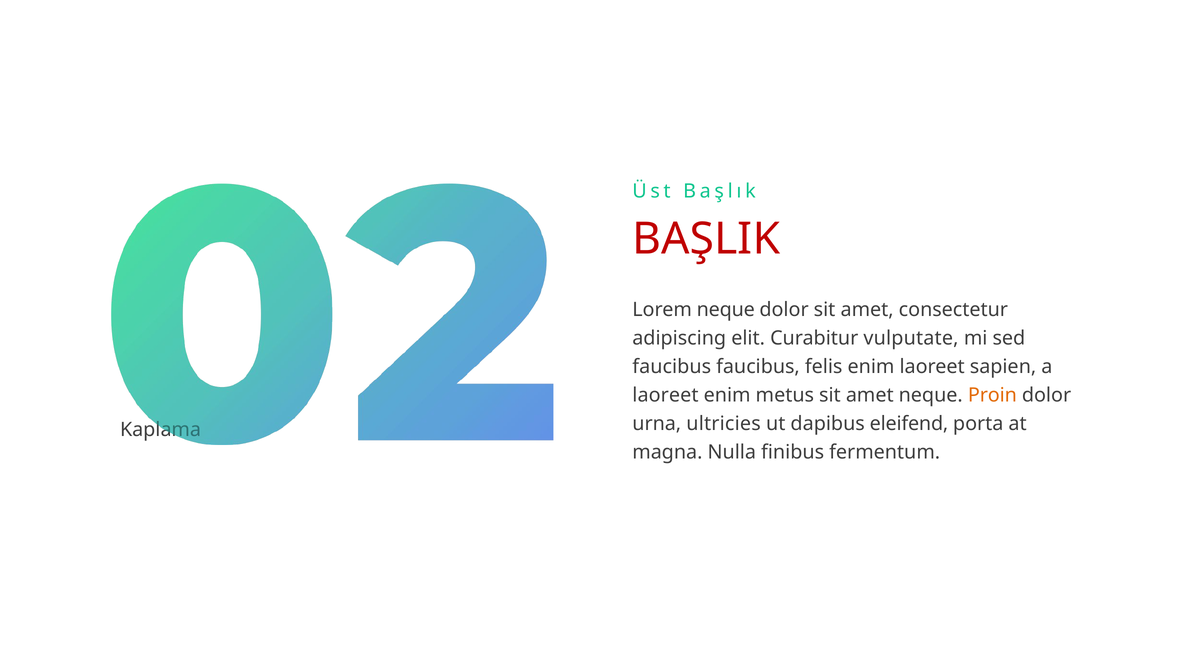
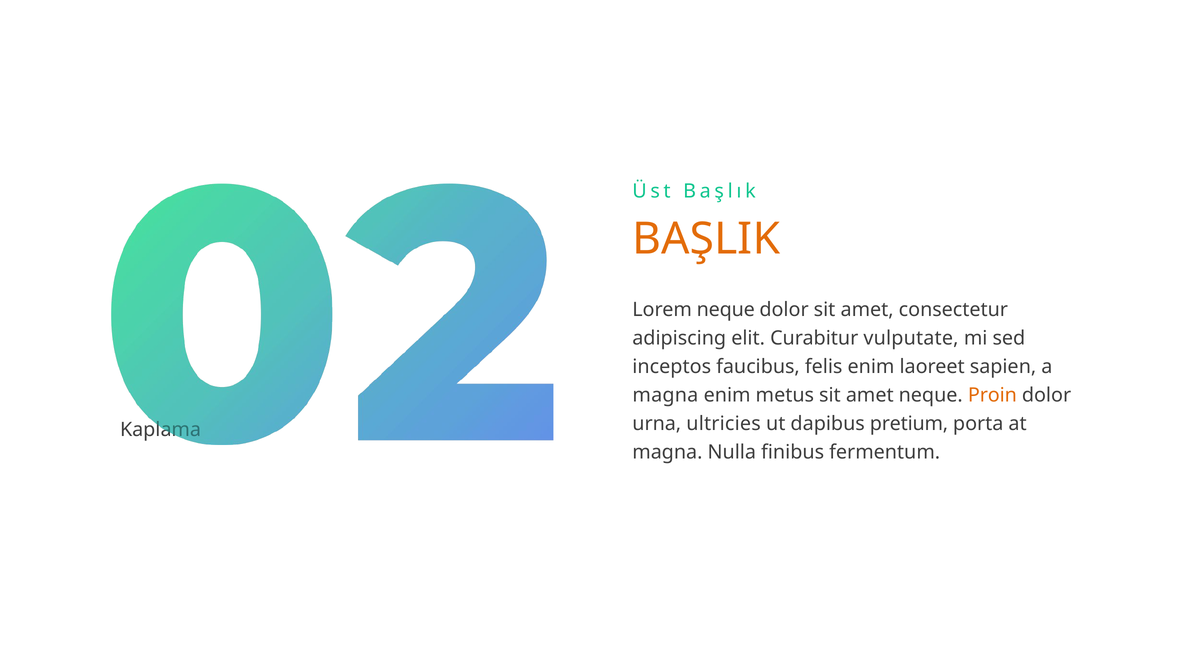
BAŞLIK colour: red -> orange (706, 239)
faucibus: faucibus -> inceptos (672, 367)
laoreet: laoreet -> magna (665, 396)
eleifend: eleifend -> pretium (909, 424)
